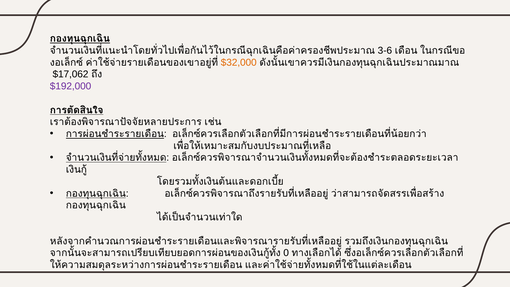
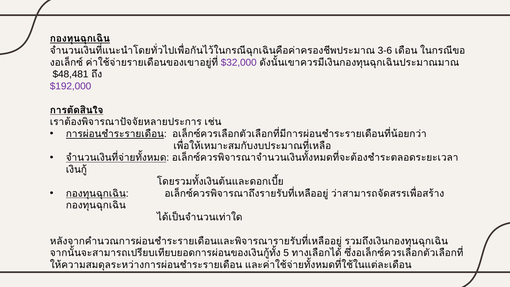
$32,000 colour: orange -> purple (239, 62)
$17,062: $17,062 -> $48,481 (71, 74)
0: 0 -> 5 (286, 253)
